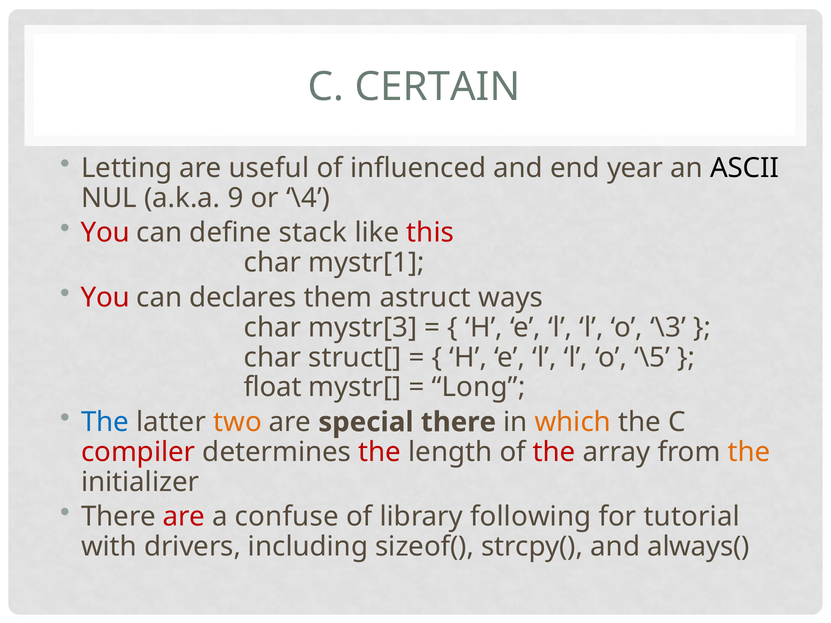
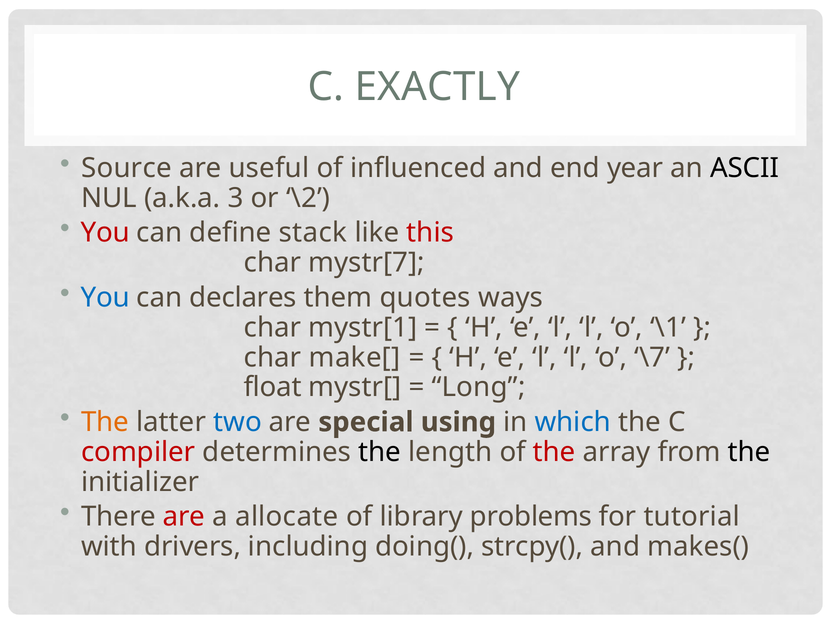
CERTAIN: CERTAIN -> EXACTLY (437, 87)
Letting: Letting -> Source (126, 168)
9: 9 -> 3 (236, 198)
\4: \4 -> \2 (308, 198)
mystr[1: mystr[1 -> mystr[7 (367, 263)
You colour: red -> blue (105, 298)
astruct: astruct -> quotes (425, 298)
mystr[3: mystr[3 -> mystr[1 (363, 328)
\3: \3 -> \1 (668, 328)
struct[: struct[ -> make[ (355, 358)
\5: \5 -> \7 (652, 358)
The colour: blue -> orange (105, 422)
two colour: orange -> blue (238, 422)
special there: there -> using (458, 422)
which colour: orange -> blue (573, 422)
the colour: red -> black (380, 452)
the colour: orange -> black (749, 452)
confuse: confuse -> allocate (287, 517)
following: following -> problems (531, 517)
sizeof(: sizeof( -> doing( (425, 547)
always(: always( -> makes( (698, 547)
